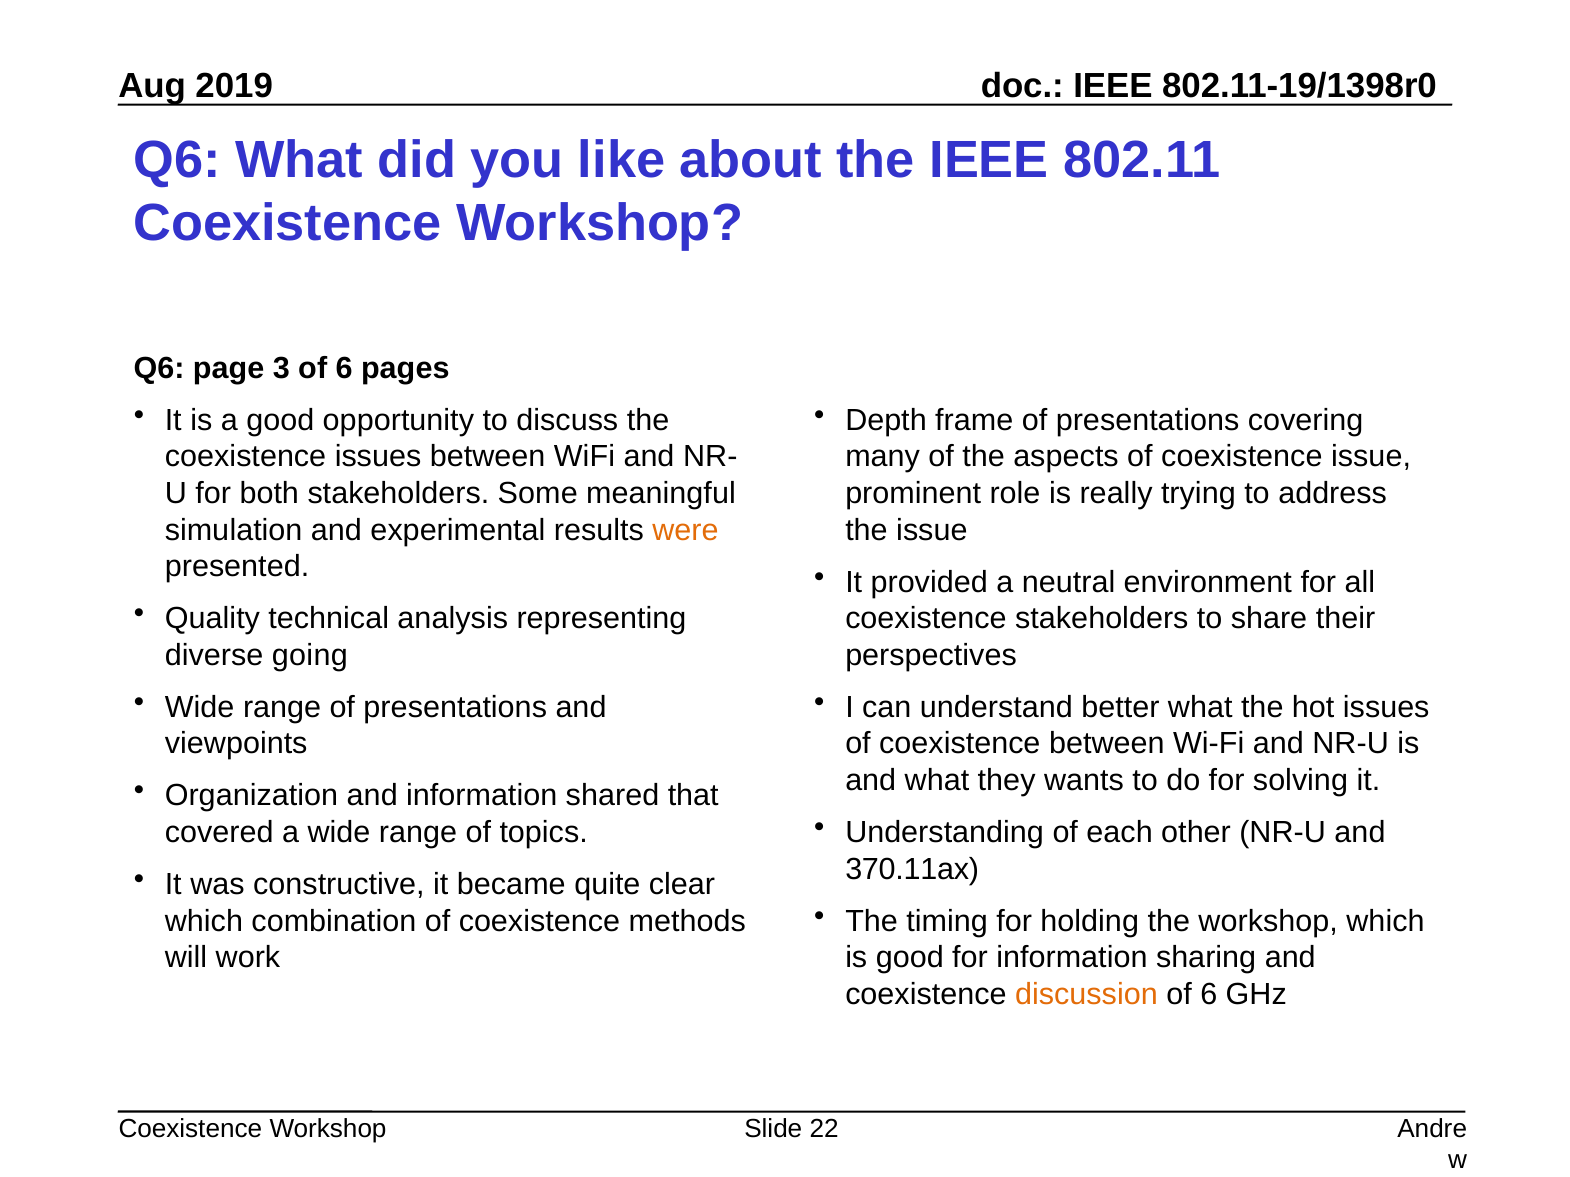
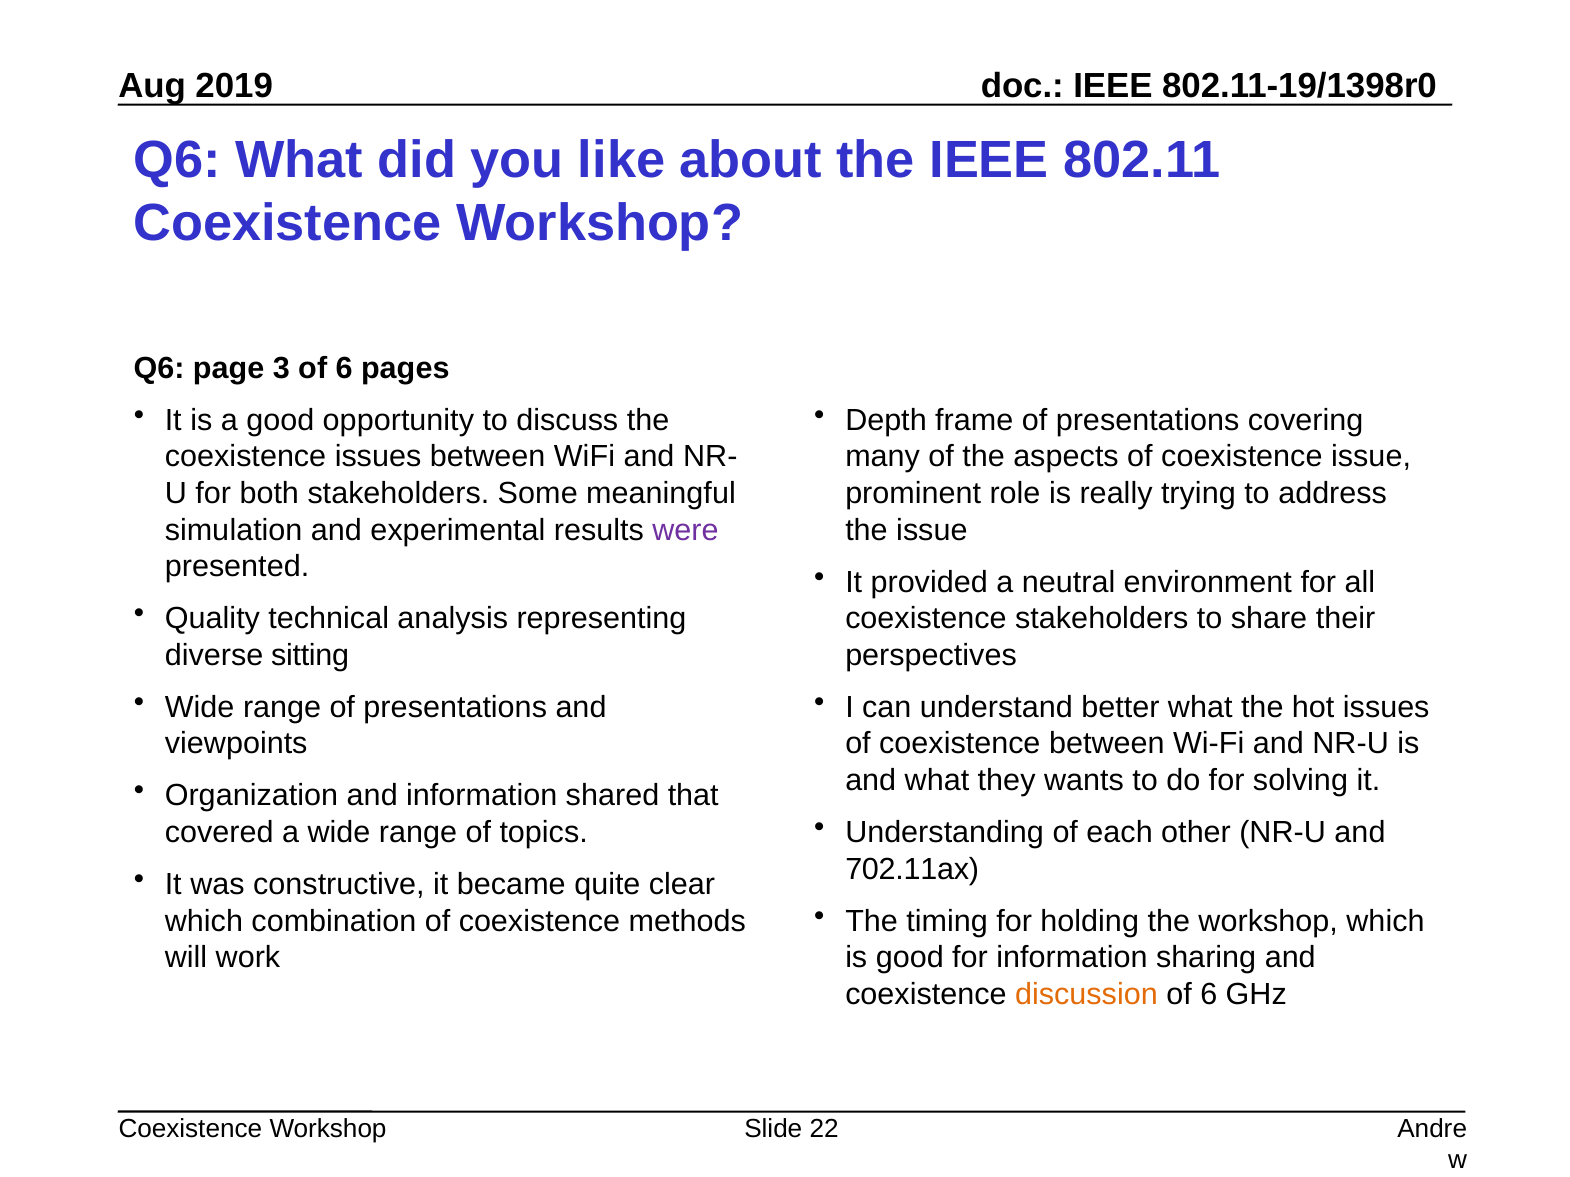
were colour: orange -> purple (685, 530)
going: going -> sitting (310, 656)
370.11ax: 370.11ax -> 702.11ax (912, 869)
